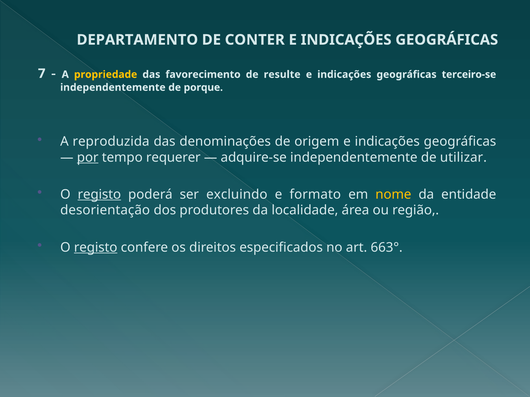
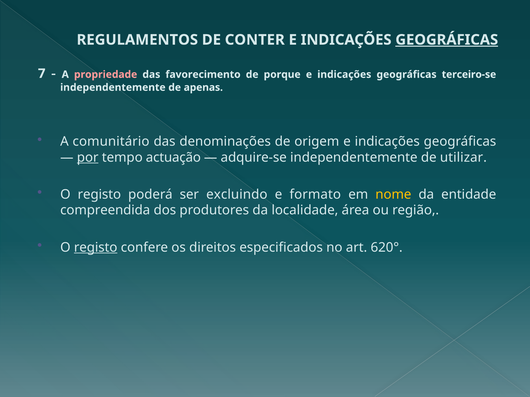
DEPARTAMENTO: DEPARTAMENTO -> REGULAMENTOS (137, 40)
GEOGRÁFICAS underline: none -> present (447, 40)
propriedade colour: yellow -> pink (106, 75)
resulte: resulte -> porque (282, 75)
porque: porque -> apenas (203, 88)
reproduzida: reproduzida -> comunitário (111, 142)
requerer: requerer -> actuação (173, 158)
registo underline: present -> none (99, 195)
desorientação: desorientação -> compreendida (105, 211)
663°: 663° -> 620° (387, 248)
